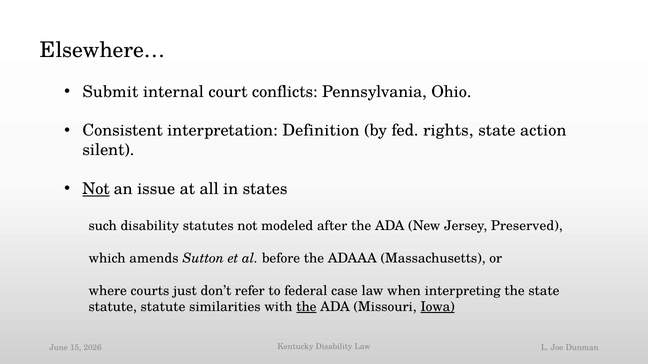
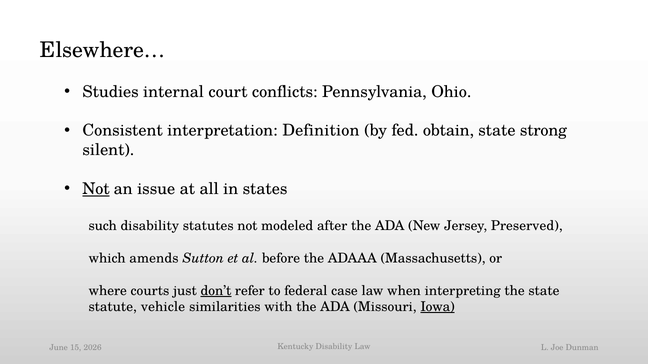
Submit: Submit -> Studies (111, 92)
rights: rights -> obtain (448, 131)
action: action -> strong (543, 131)
don’t underline: none -> present (216, 291)
statute statute: statute -> vehicle (163, 307)
the underline: present -> none (306, 307)
